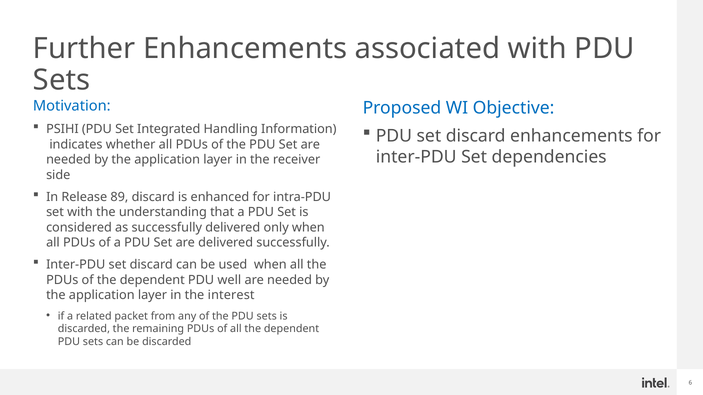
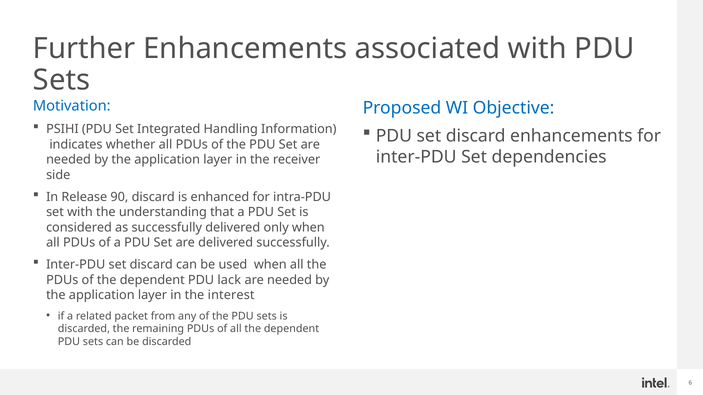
89: 89 -> 90 (119, 197)
well: well -> lack (229, 280)
